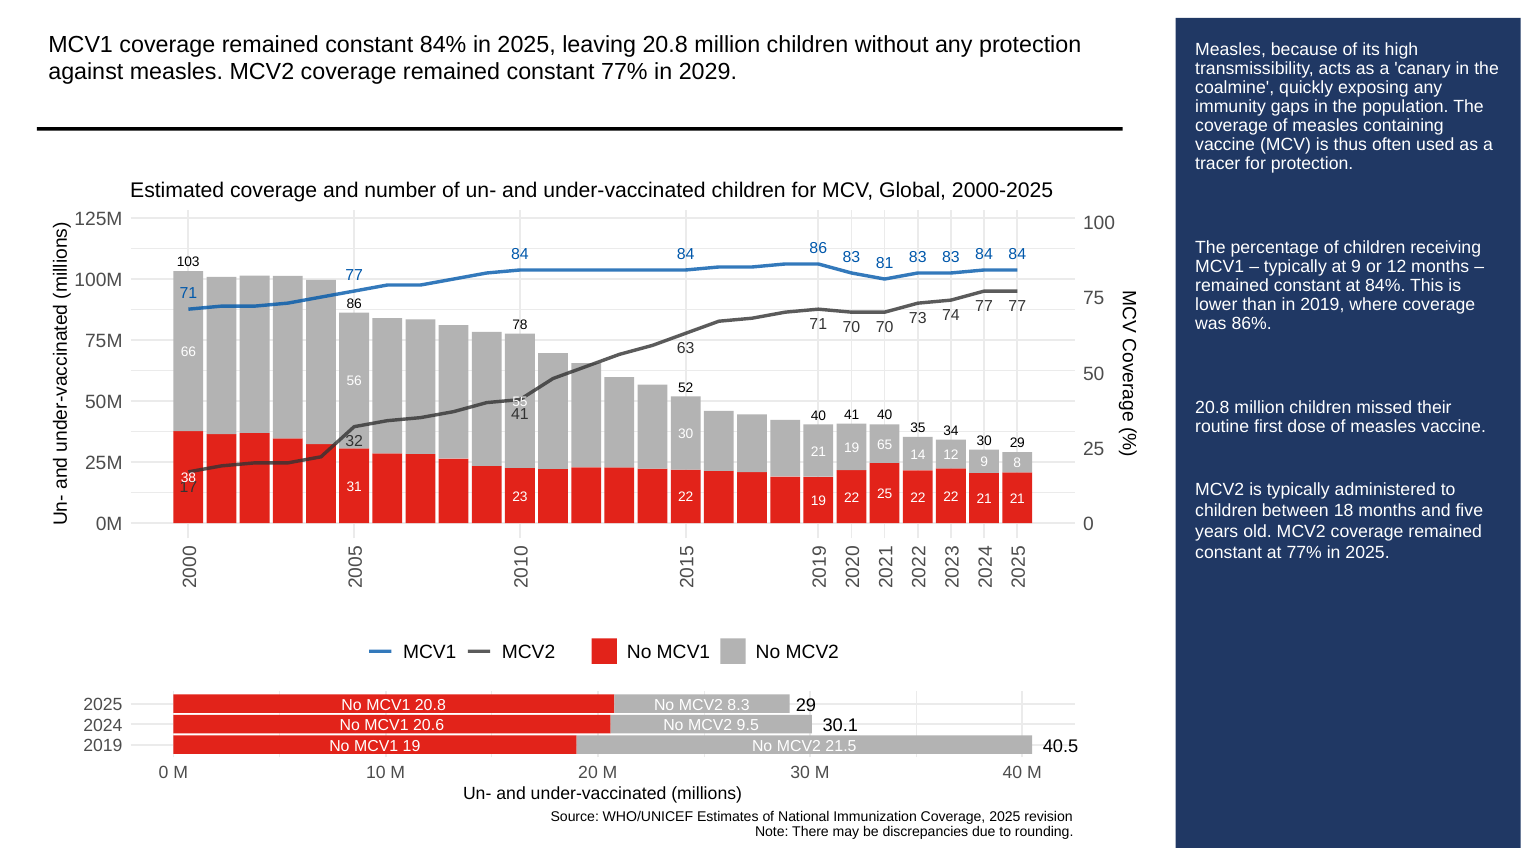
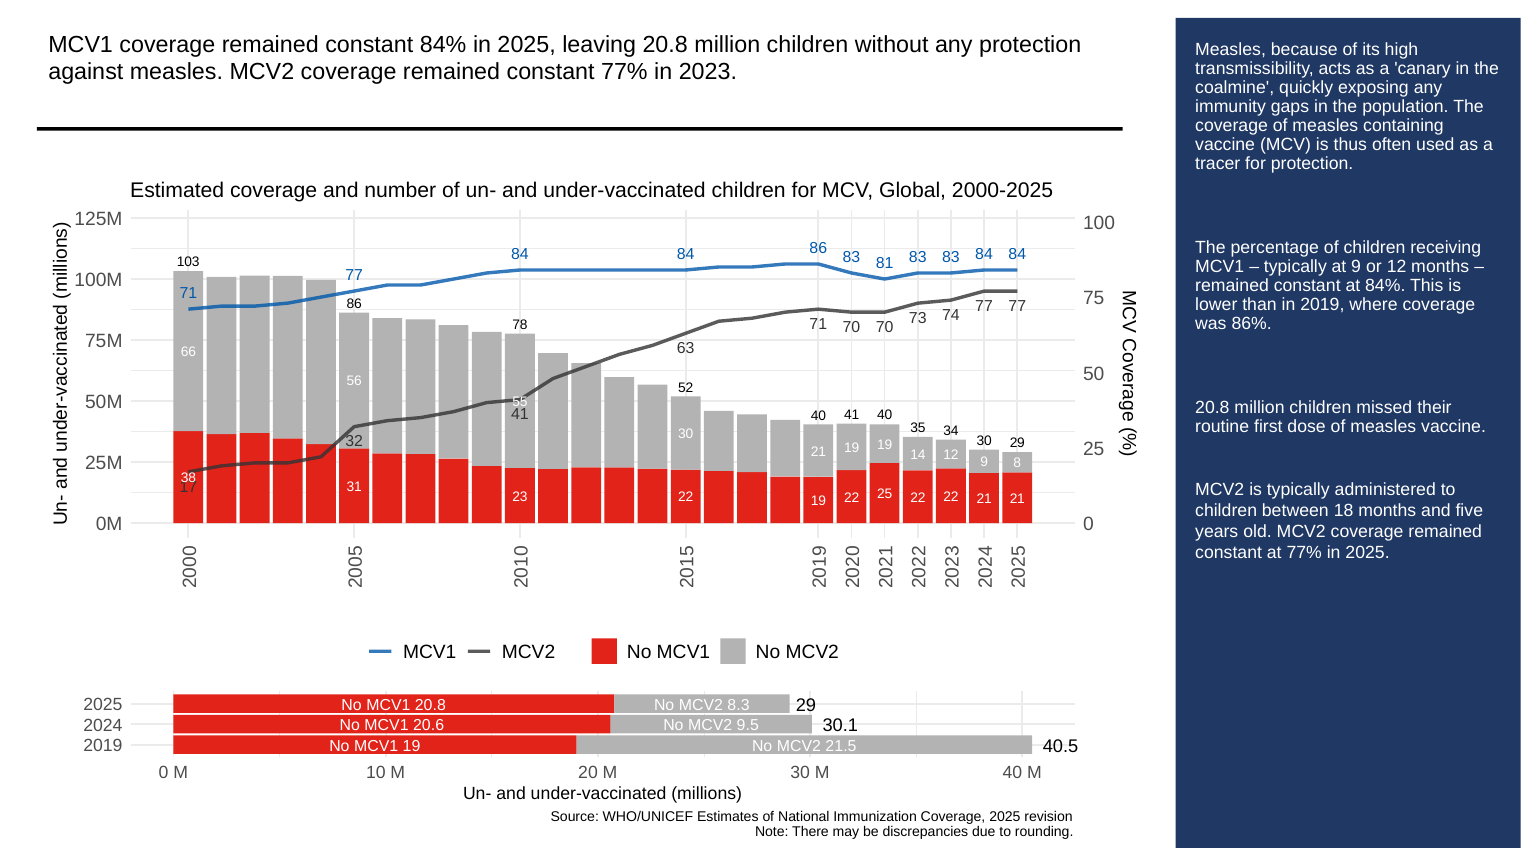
2029: 2029 -> 2023 (708, 72)
19 65: 65 -> 19 (885, 445)
